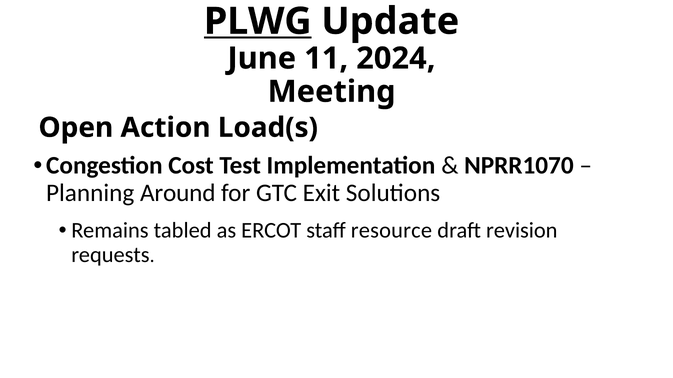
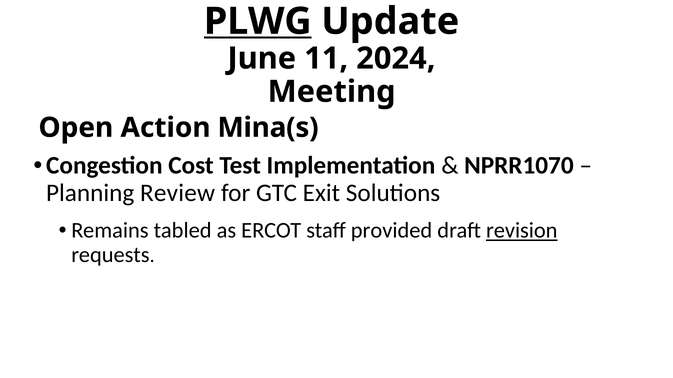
Load(s: Load(s -> Mina(s (268, 128)
Around: Around -> Review (178, 193)
resource: resource -> provided (392, 231)
revision underline: none -> present (522, 231)
